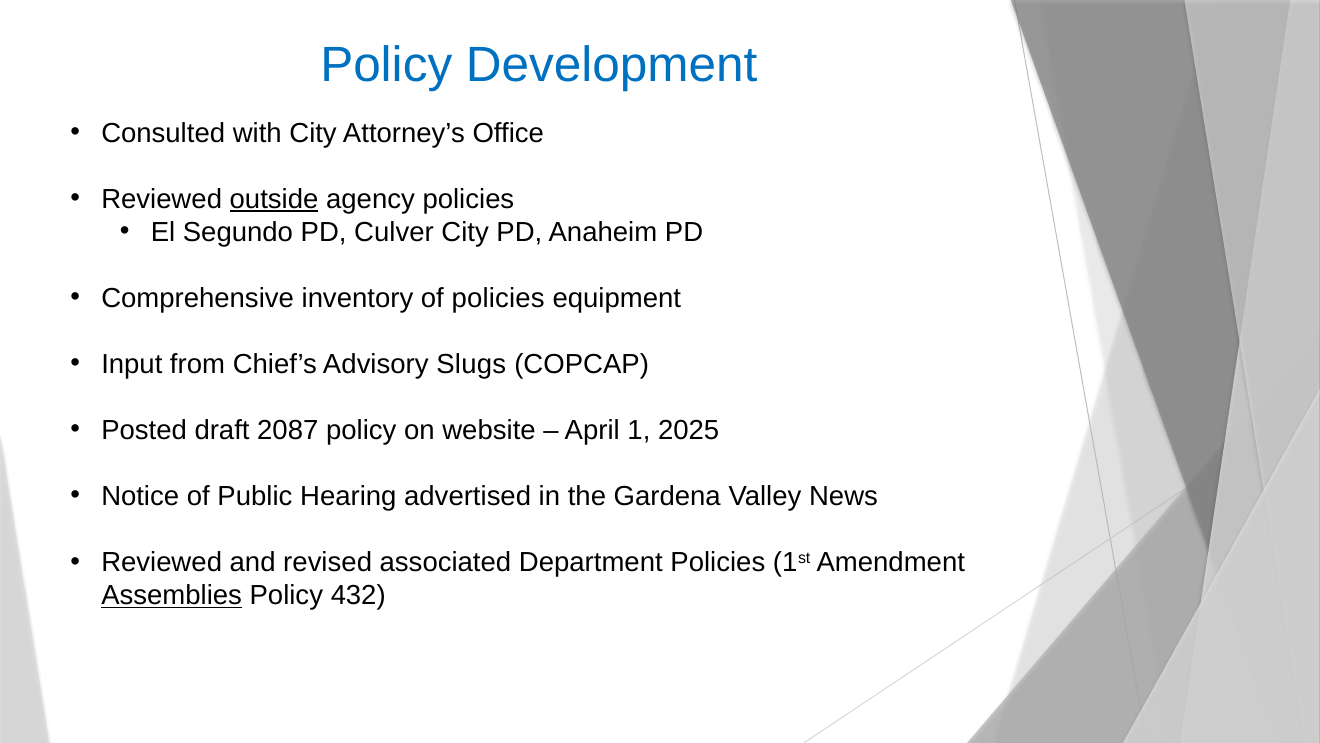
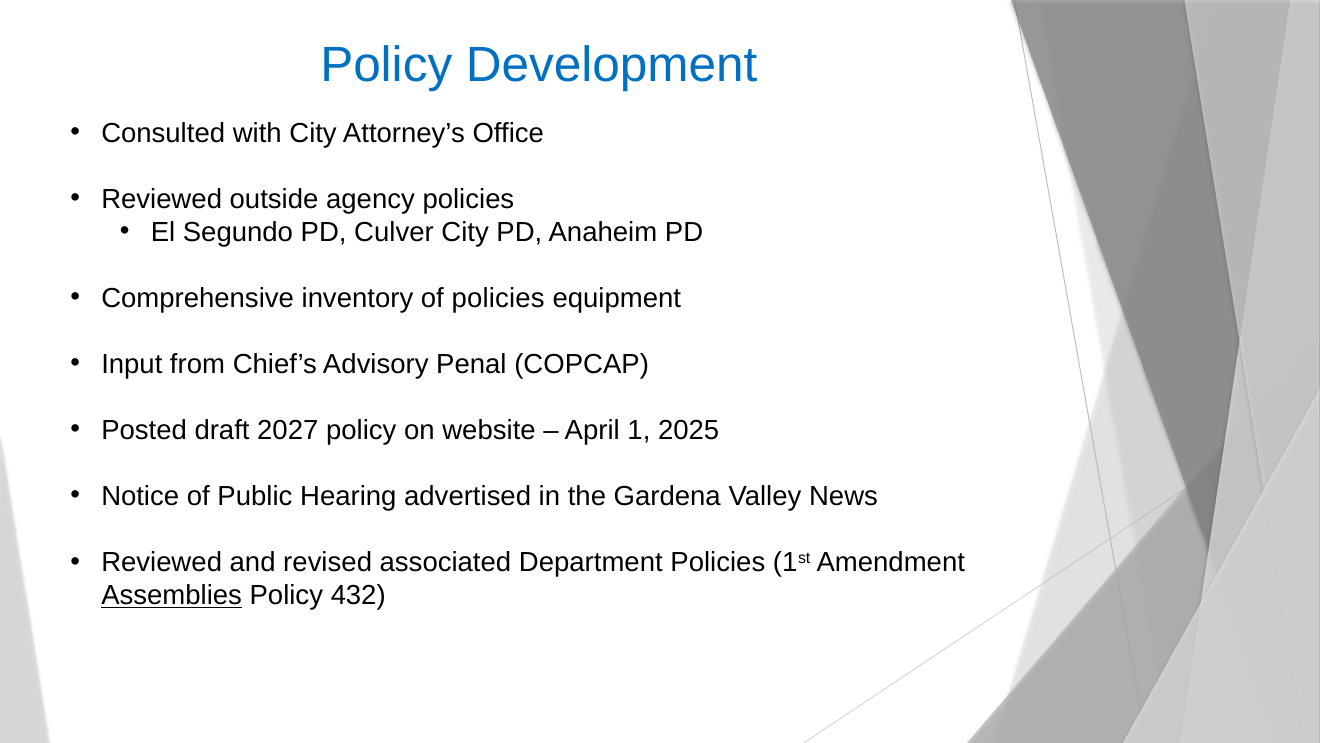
outside underline: present -> none (274, 199)
Slugs: Slugs -> Penal (471, 364)
2087: 2087 -> 2027 (288, 430)
